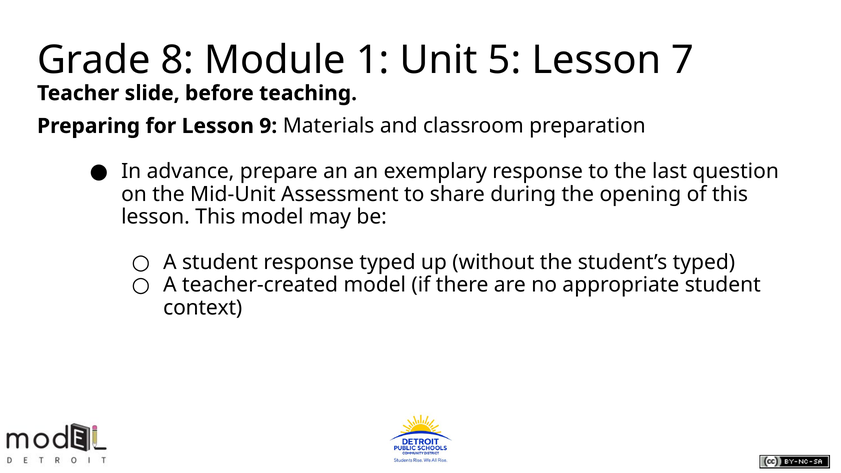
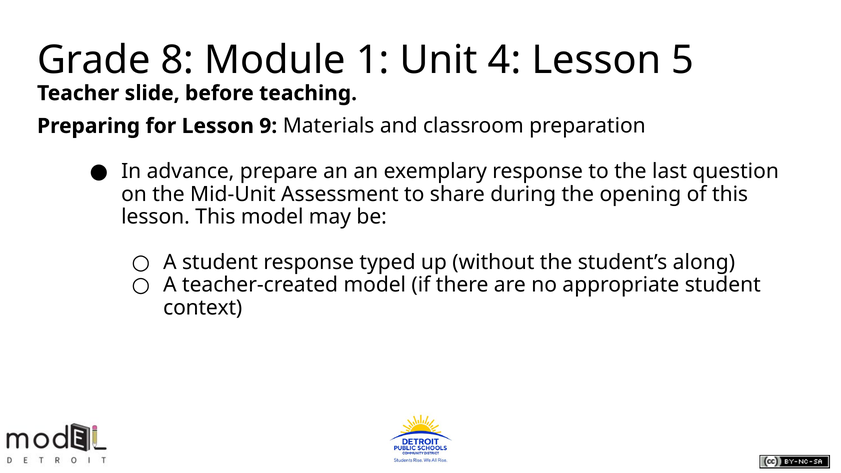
5: 5 -> 4 (505, 60)
7: 7 -> 5 (683, 60)
student’s typed: typed -> along (704, 262)
